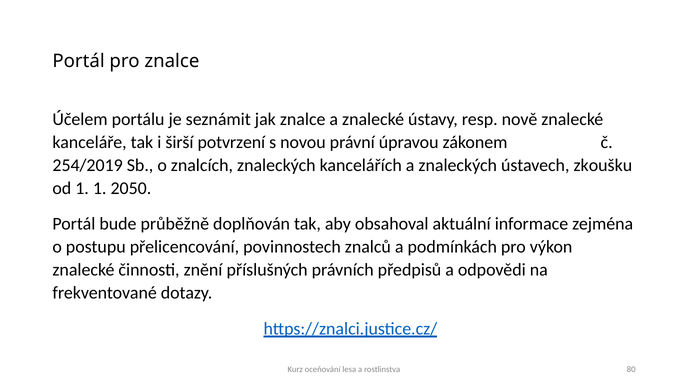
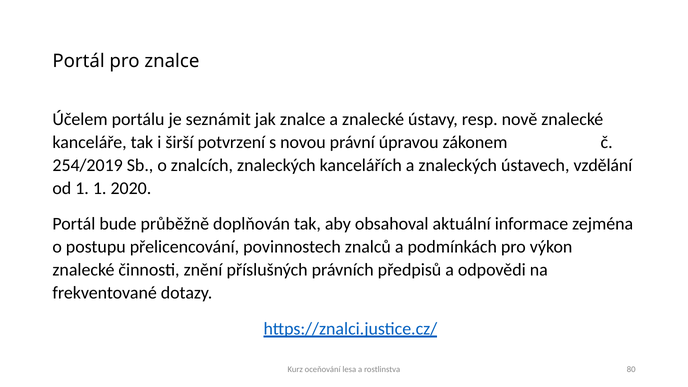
zkoušku: zkoušku -> vzdělání (603, 165)
2050: 2050 -> 2020 (131, 188)
